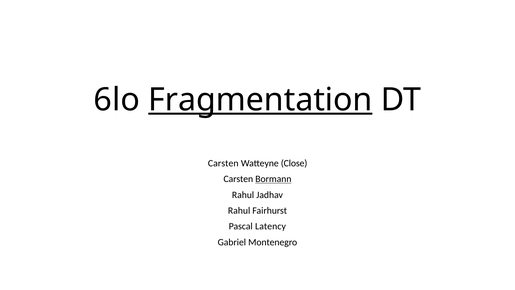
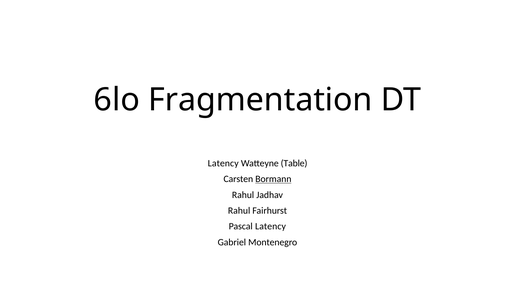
Fragmentation underline: present -> none (260, 100)
Carsten: Carsten -> Latency (223, 163)
Close: Close -> Table (294, 163)
